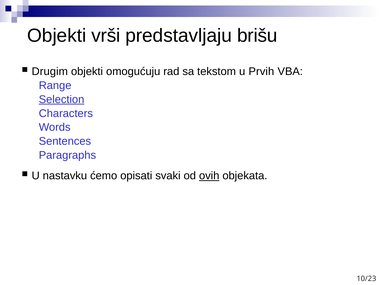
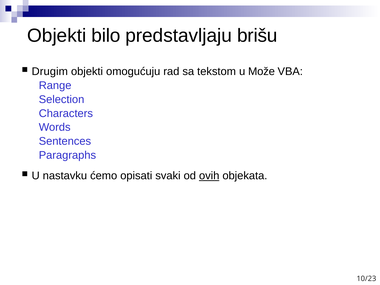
vrši: vrši -> bilo (106, 36)
Prvih: Prvih -> Može (261, 71)
Selection underline: present -> none (62, 99)
